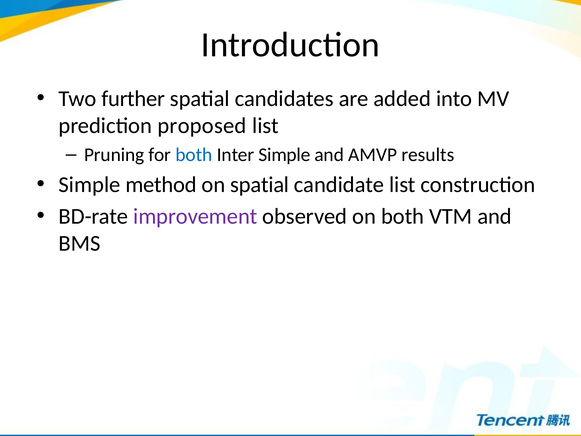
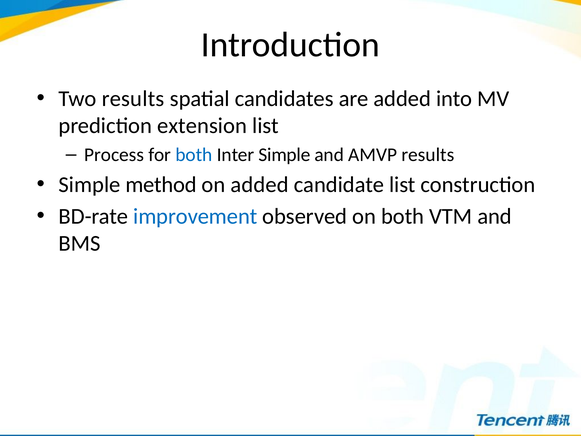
Two further: further -> results (133, 99)
proposed: proposed -> extension (202, 126)
Pruning: Pruning -> Process (114, 155)
on spatial: spatial -> added (260, 185)
improvement colour: purple -> blue (195, 216)
